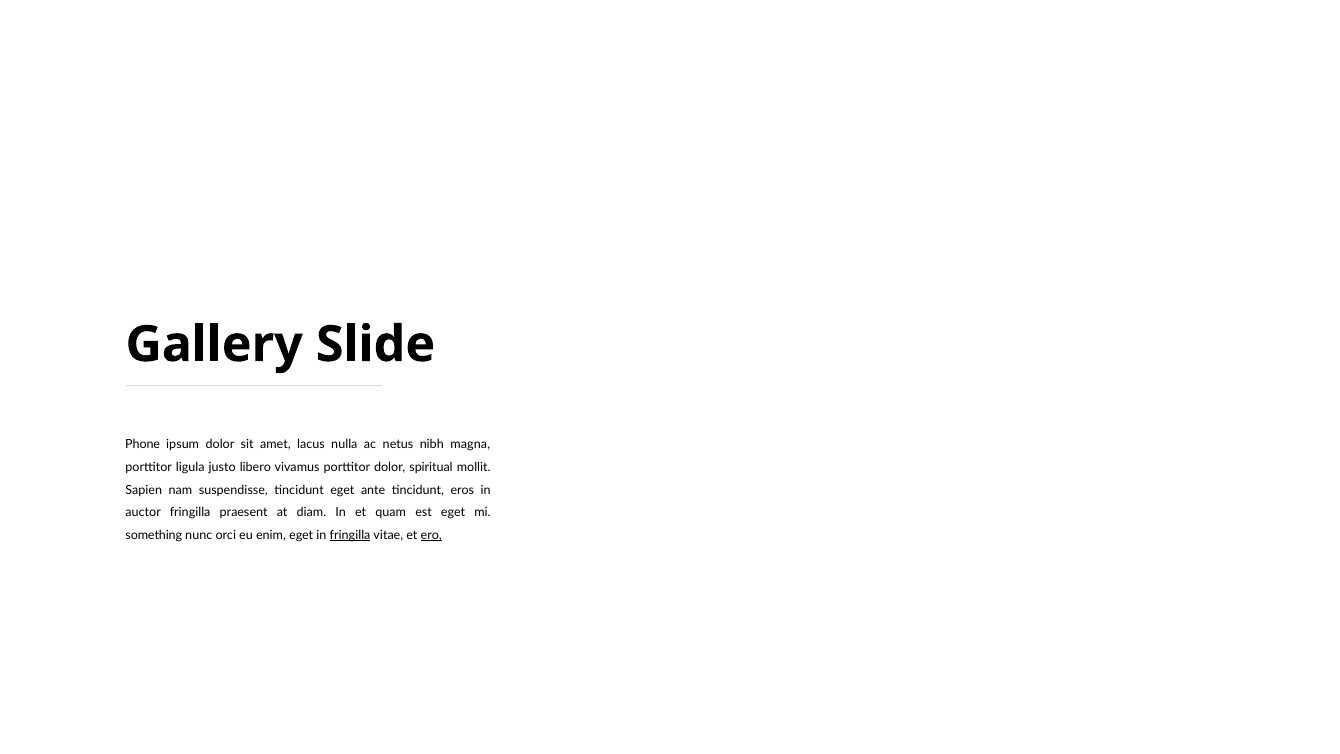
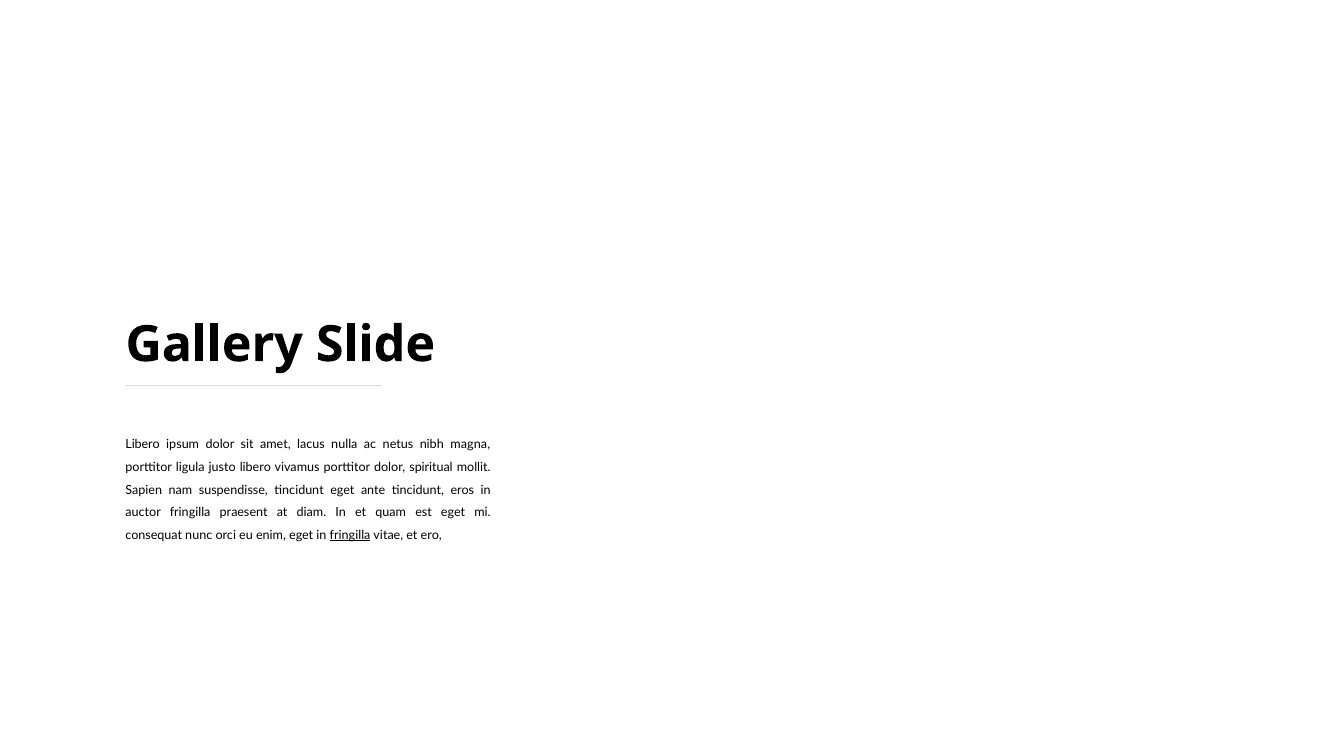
Phone: Phone -> Libero (143, 445)
something: something -> consequat (154, 535)
ero underline: present -> none (431, 535)
